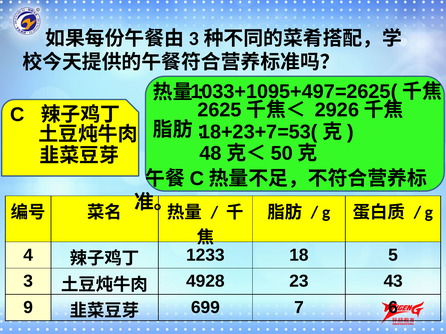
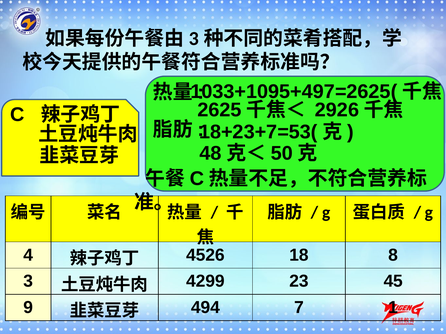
1233: 1233 -> 4526 (205, 255)
5: 5 -> 8 (393, 255)
4928: 4928 -> 4299 (205, 282)
43: 43 -> 45 (393, 282)
699: 699 -> 494 (205, 308)
6: 6 -> 1 (393, 308)
